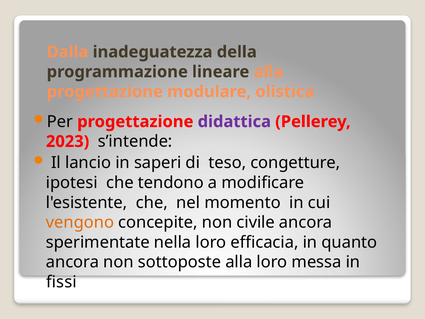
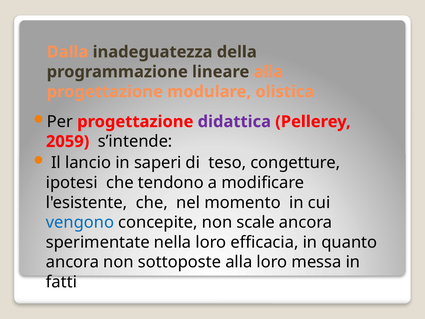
2023: 2023 -> 2059 (68, 141)
vengono colour: orange -> blue (80, 222)
civile: civile -> scale (256, 222)
fissi: fissi -> fatti (61, 282)
